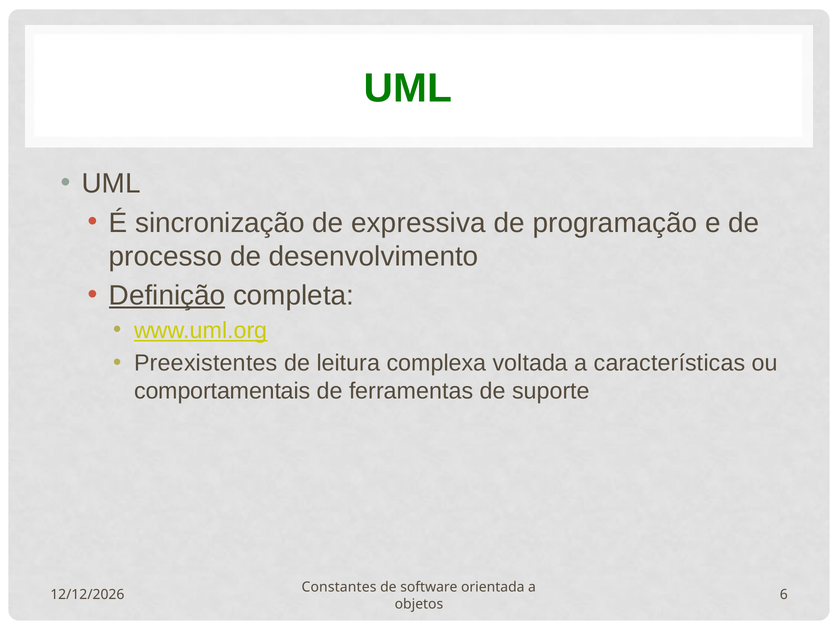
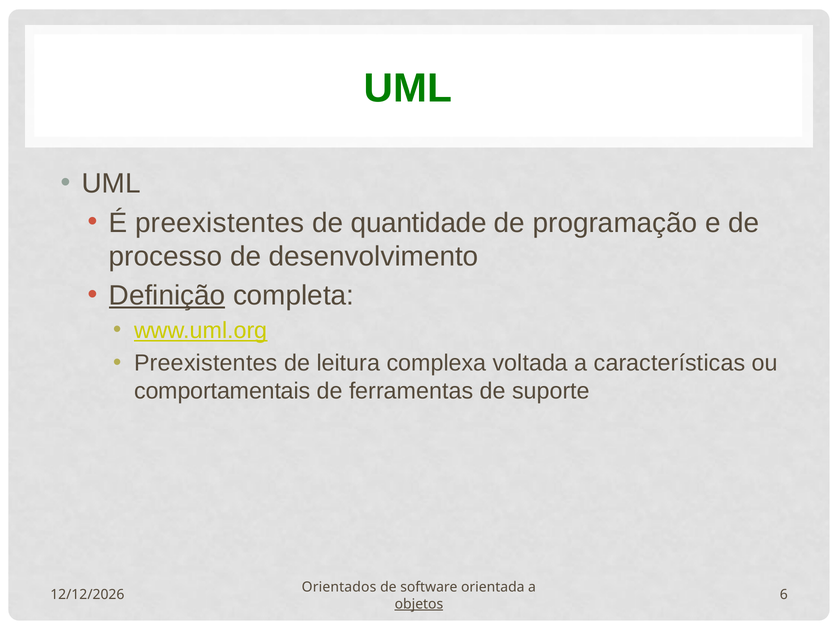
É sincronização: sincronização -> preexistentes (220, 223)
expressiva: expressiva -> quantidade (419, 223)
Constantes: Constantes -> Orientados (339, 587)
objetos underline: none -> present (419, 604)
